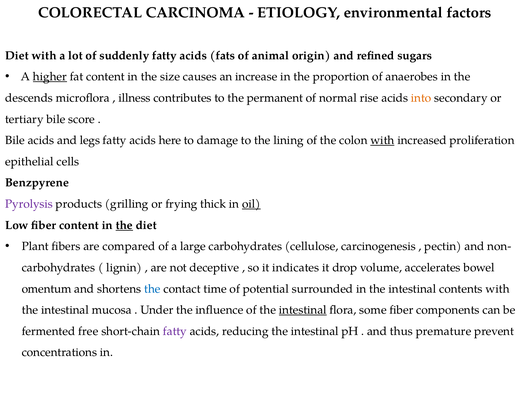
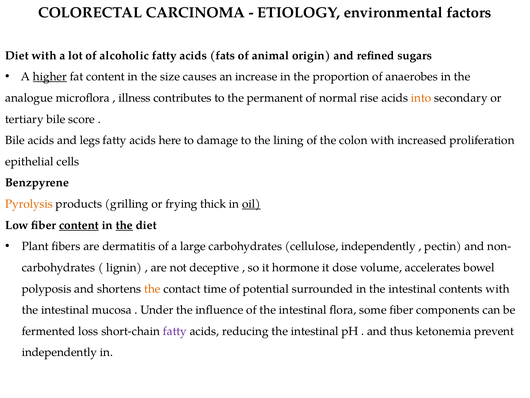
suddenly: suddenly -> alcoholic (124, 55)
descends: descends -> analogue (29, 98)
with underline: present -> none (382, 140)
Pyrolysis colour: purple -> orange (29, 204)
content underline: none -> present (79, 225)
compared: compared -> dermatitis (129, 246)
cellulose carcinogenesis: carcinogenesis -> independently (378, 246)
indicates: indicates -> hormone (296, 267)
drop: drop -> dose (345, 267)
omentum: omentum -> polyposis (47, 288)
the colour: blue -> orange (152, 288)
intestinal underline: present -> none (303, 310)
free: free -> loss (88, 331)
premature: premature -> ketonemia (444, 331)
concentrations: concentrations -> independently (59, 352)
